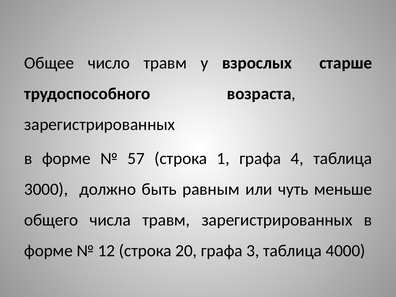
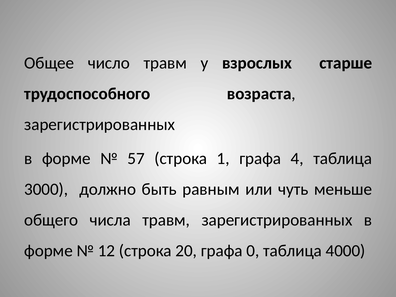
3: 3 -> 0 (253, 251)
